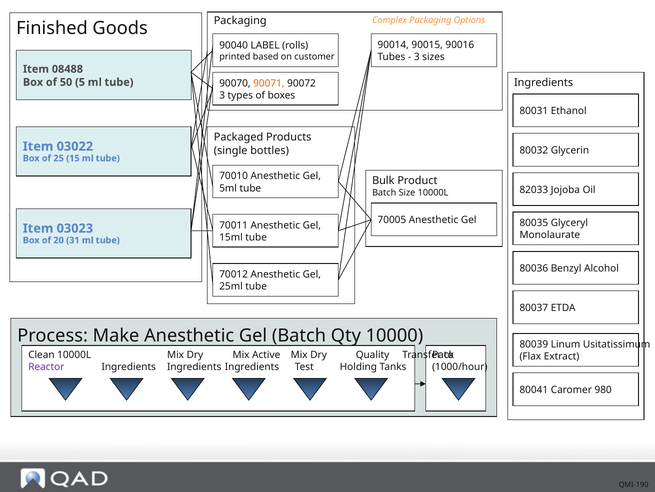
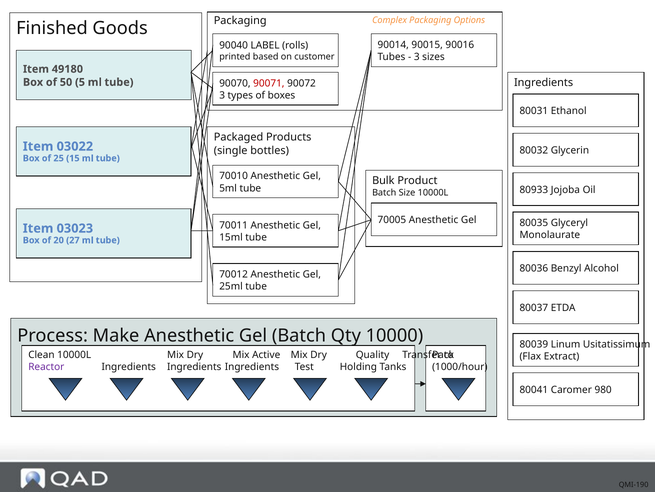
08488: 08488 -> 49180 (67, 69)
90071 colour: orange -> red (269, 83)
82033: 82033 -> 80933 (534, 190)
31: 31 -> 27 (73, 240)
